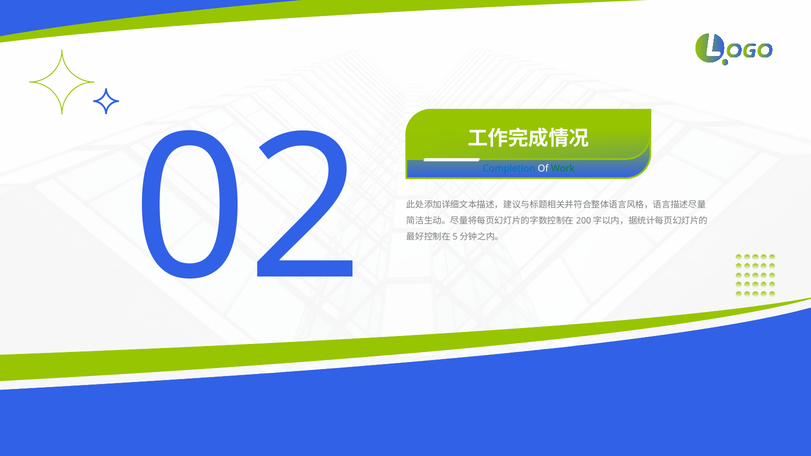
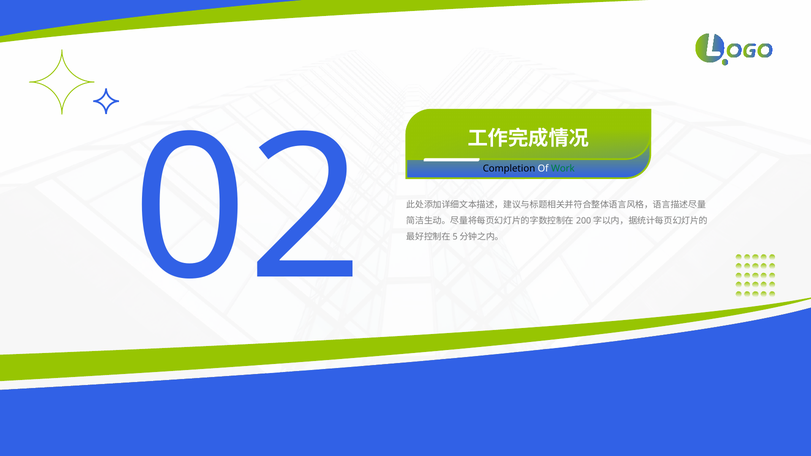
Completion colour: blue -> black (509, 169)
